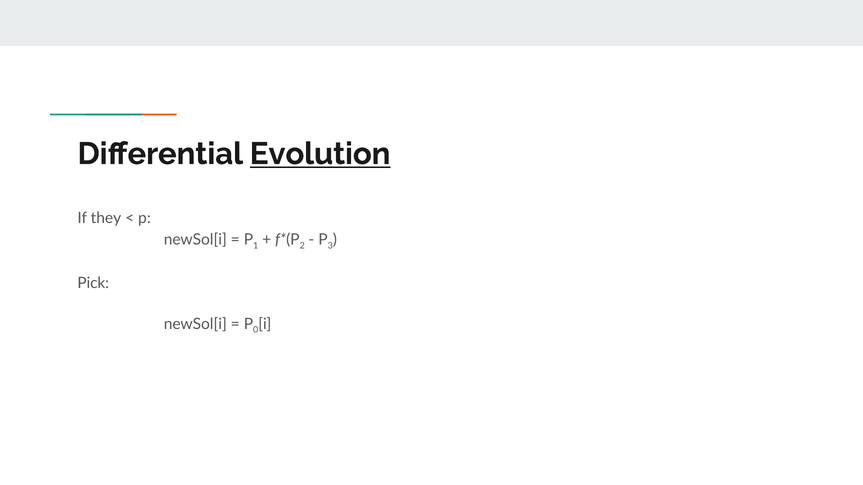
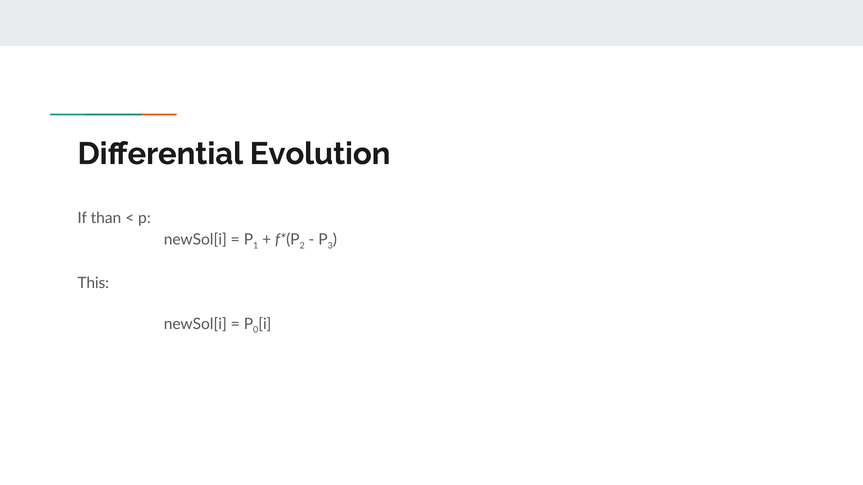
Evolution underline: present -> none (320, 154)
they: they -> than (106, 218)
Pick: Pick -> This (93, 283)
